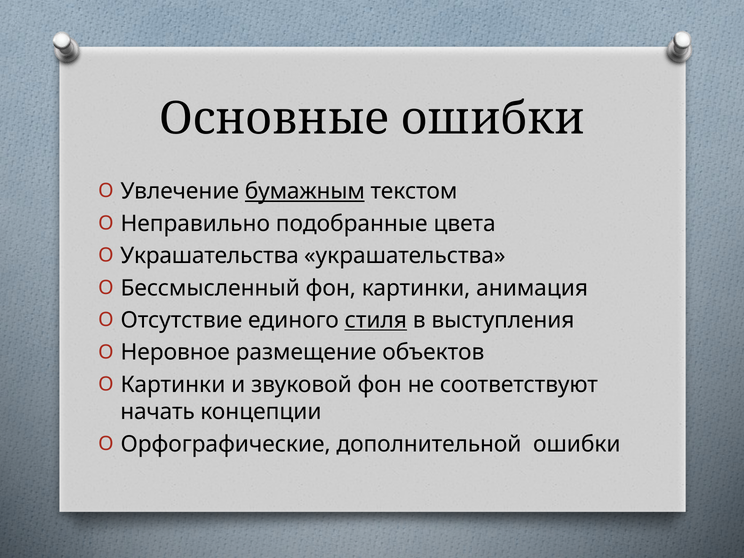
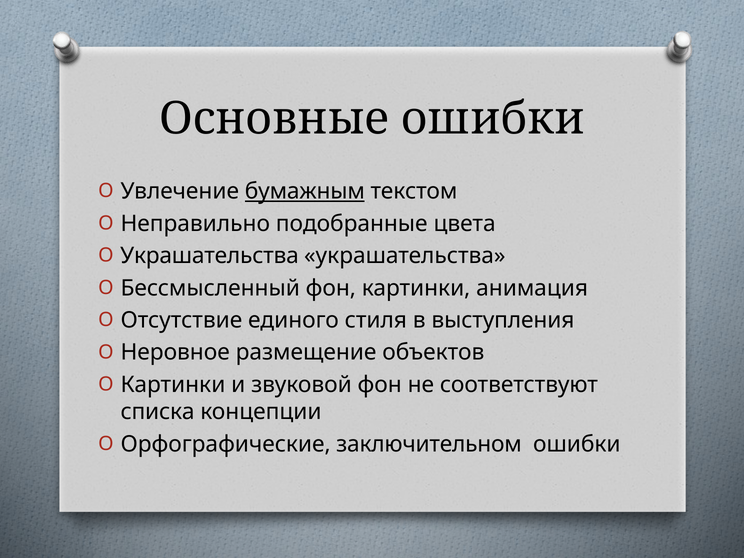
стиля underline: present -> none (376, 320)
начать: начать -> списка (158, 412)
дополнительной: дополнительной -> заключительном (429, 444)
